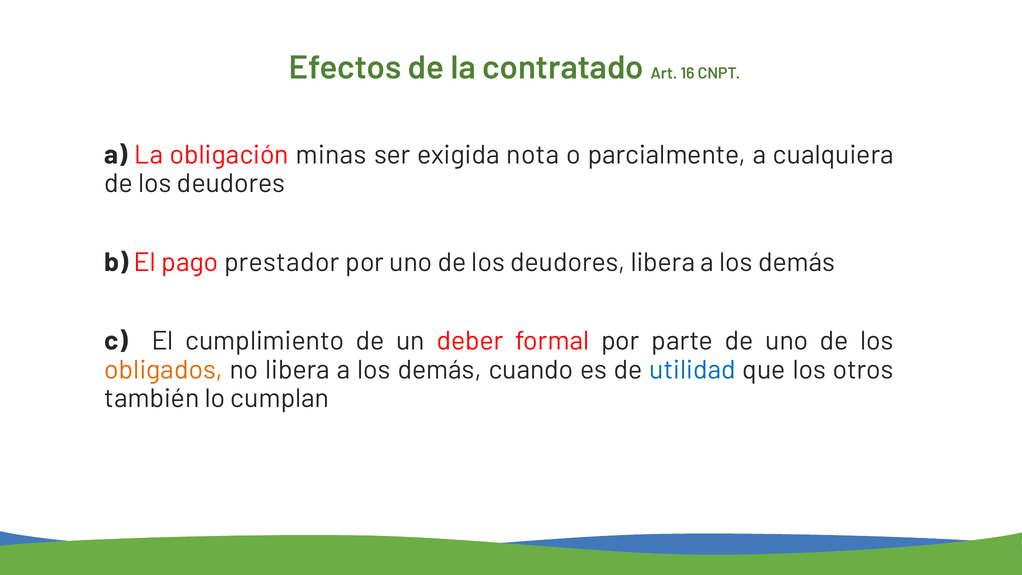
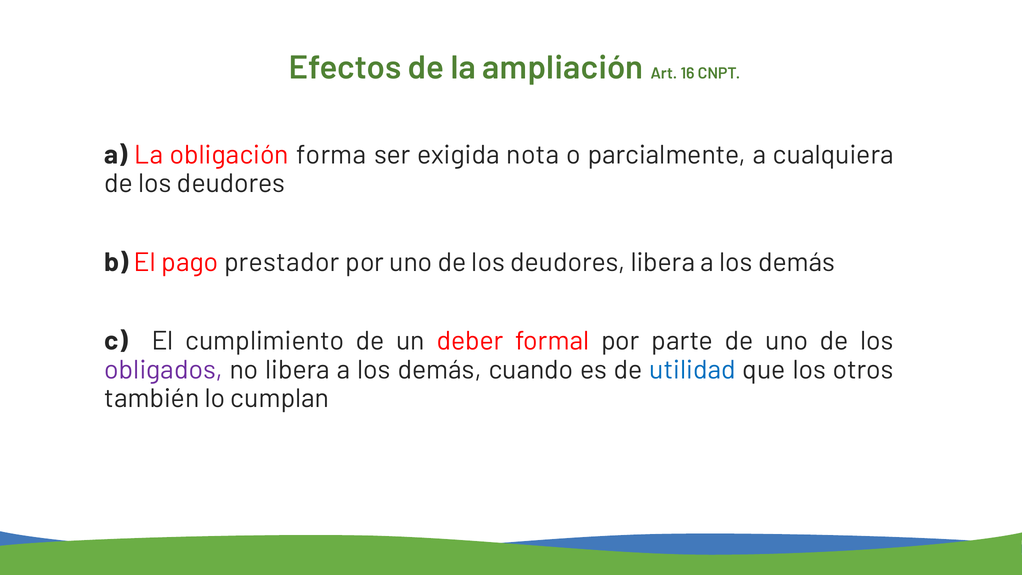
contratado: contratado -> ampliación (563, 68)
minas: minas -> forma (331, 155)
obligados colour: orange -> purple (164, 370)
